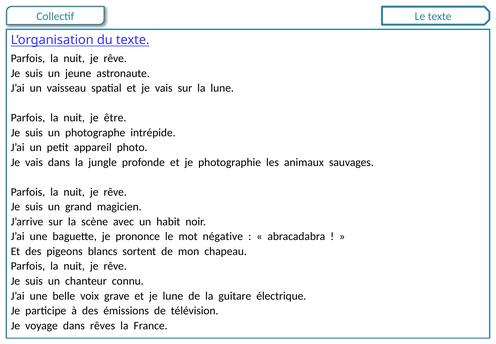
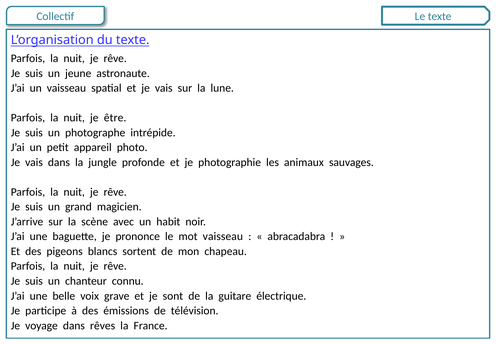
mot négative: négative -> vaisseau (223, 236)
je lune: lune -> sont (173, 296)
